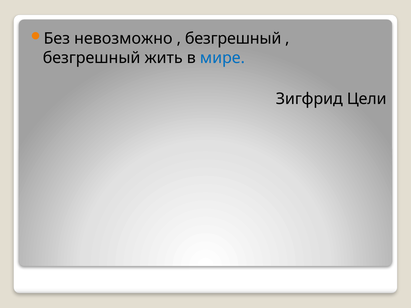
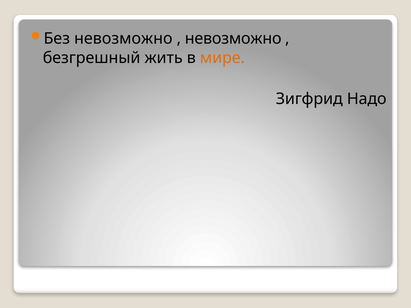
безгрешный: безгрешный -> невозможно (233, 39)
мире colour: blue -> orange (222, 58)
Цели: Цели -> Надо (367, 99)
